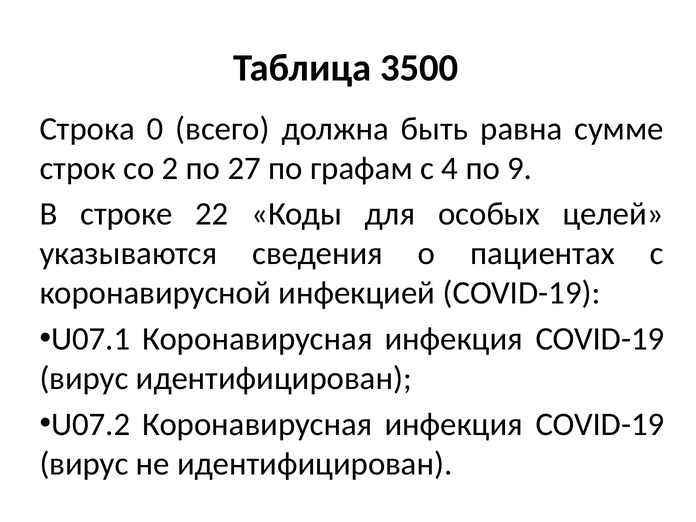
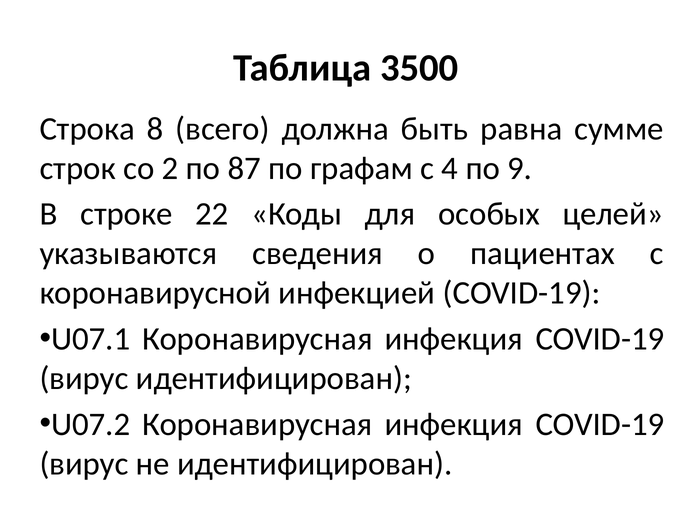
0: 0 -> 8 (155, 129)
27: 27 -> 87 (244, 168)
